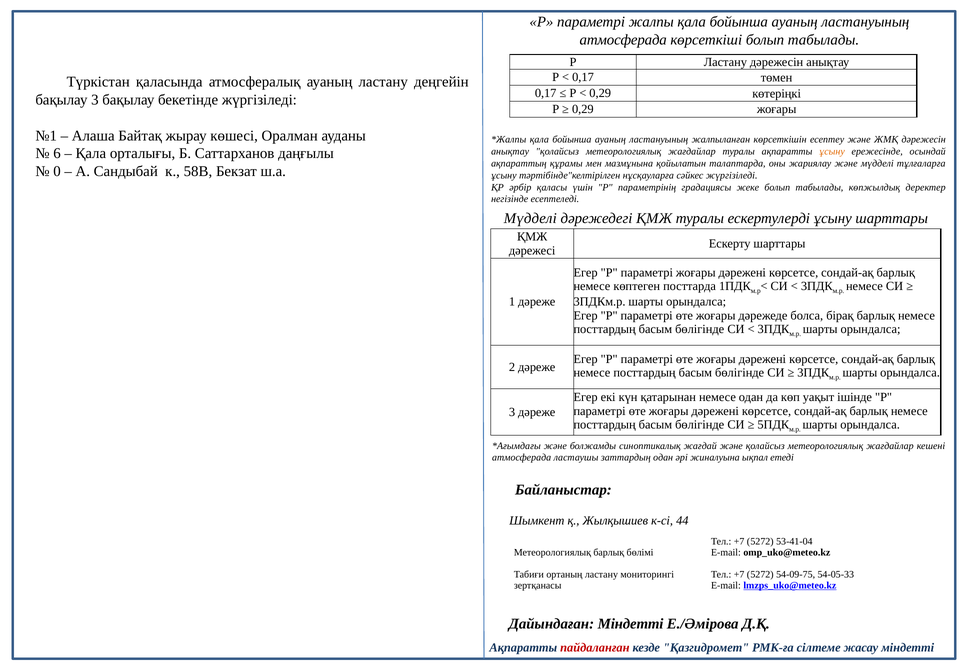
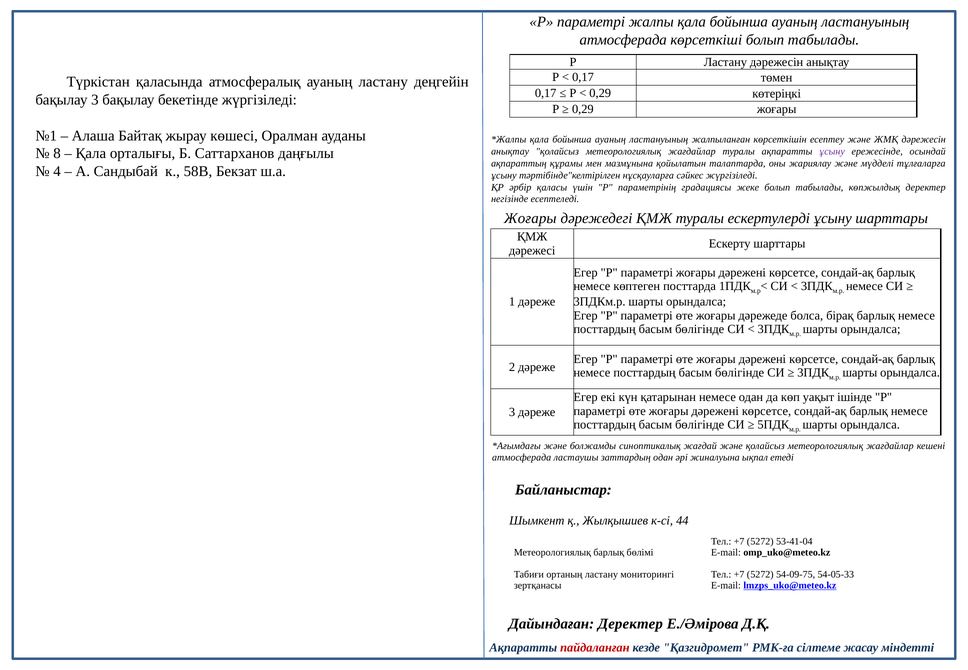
6: 6 -> 8 (57, 153)
ұсыну colour: orange -> purple (832, 152)
0: 0 -> 4 (57, 171)
Мүдделі: Мүдделі -> Жоғары (530, 218)
Дайындаған Міндетті: Міндетті -> Деректер (630, 624)
